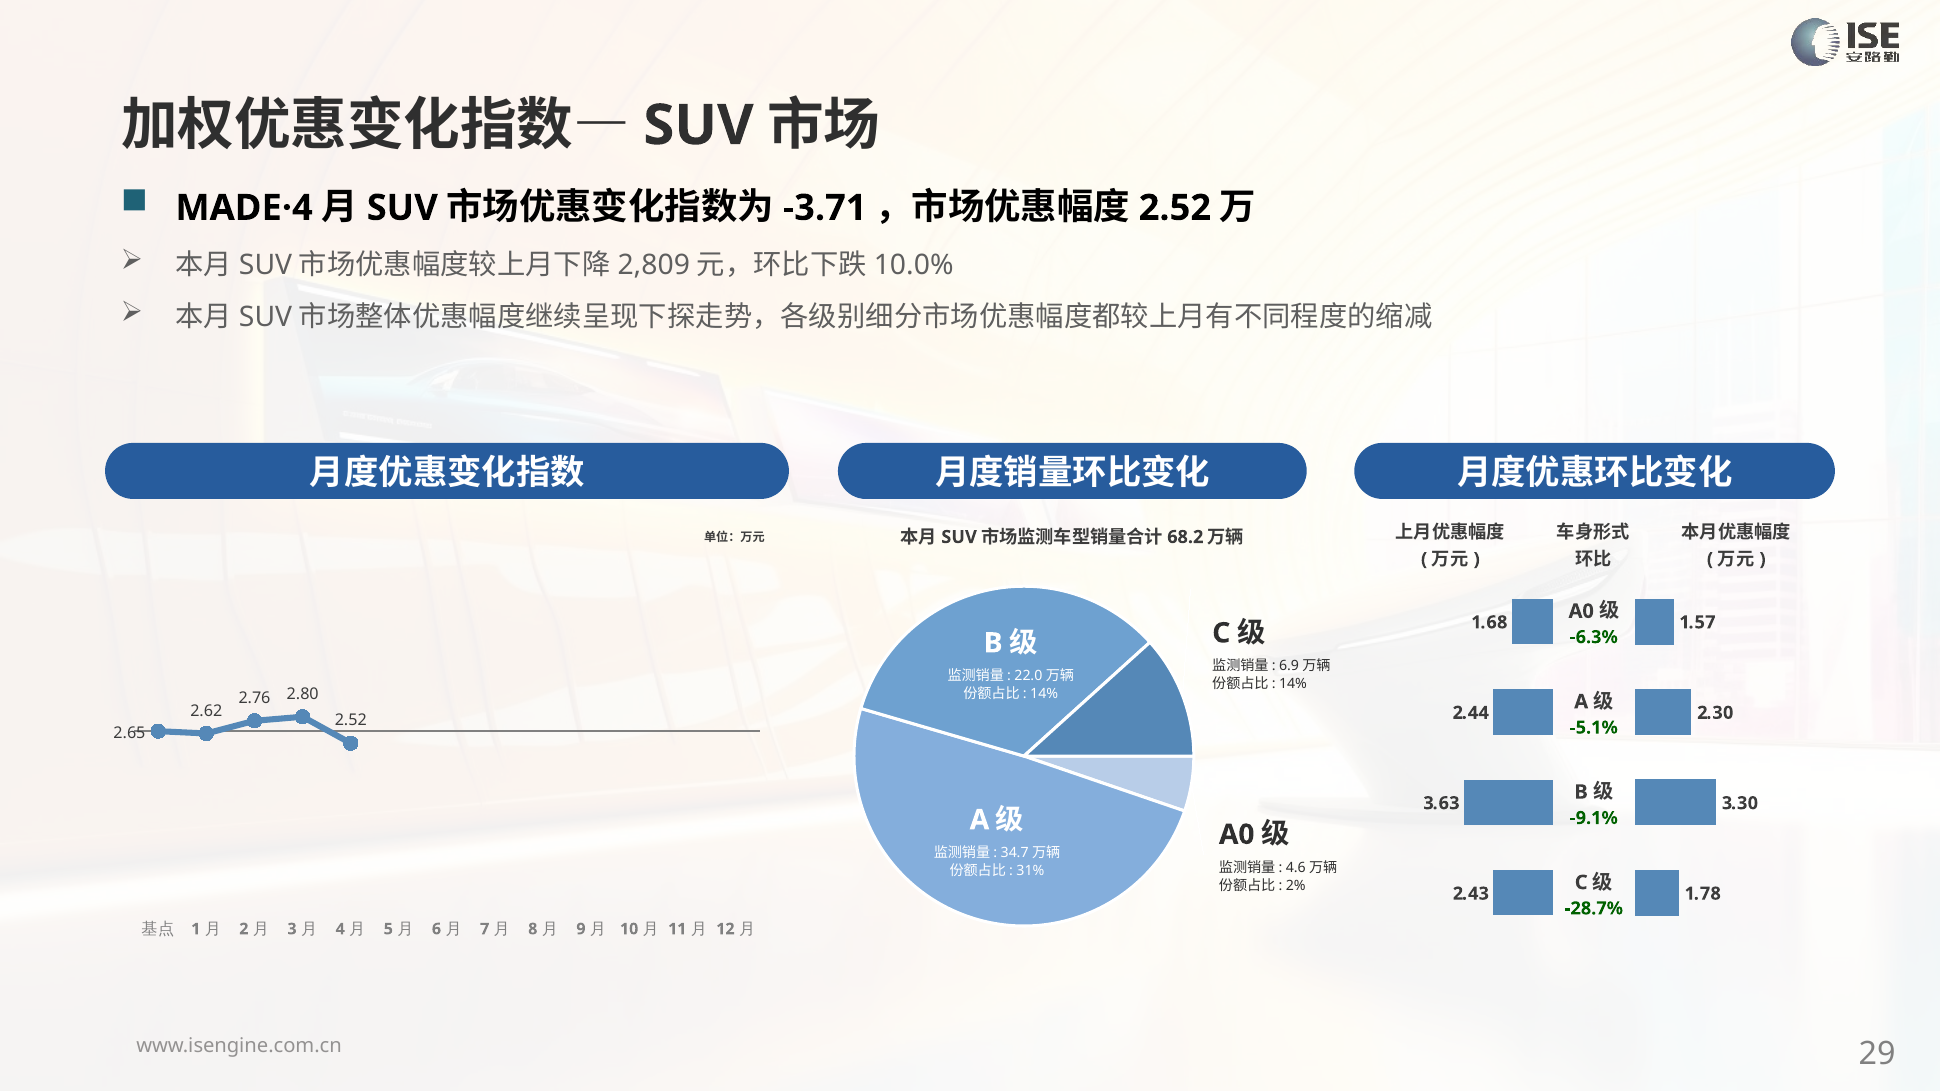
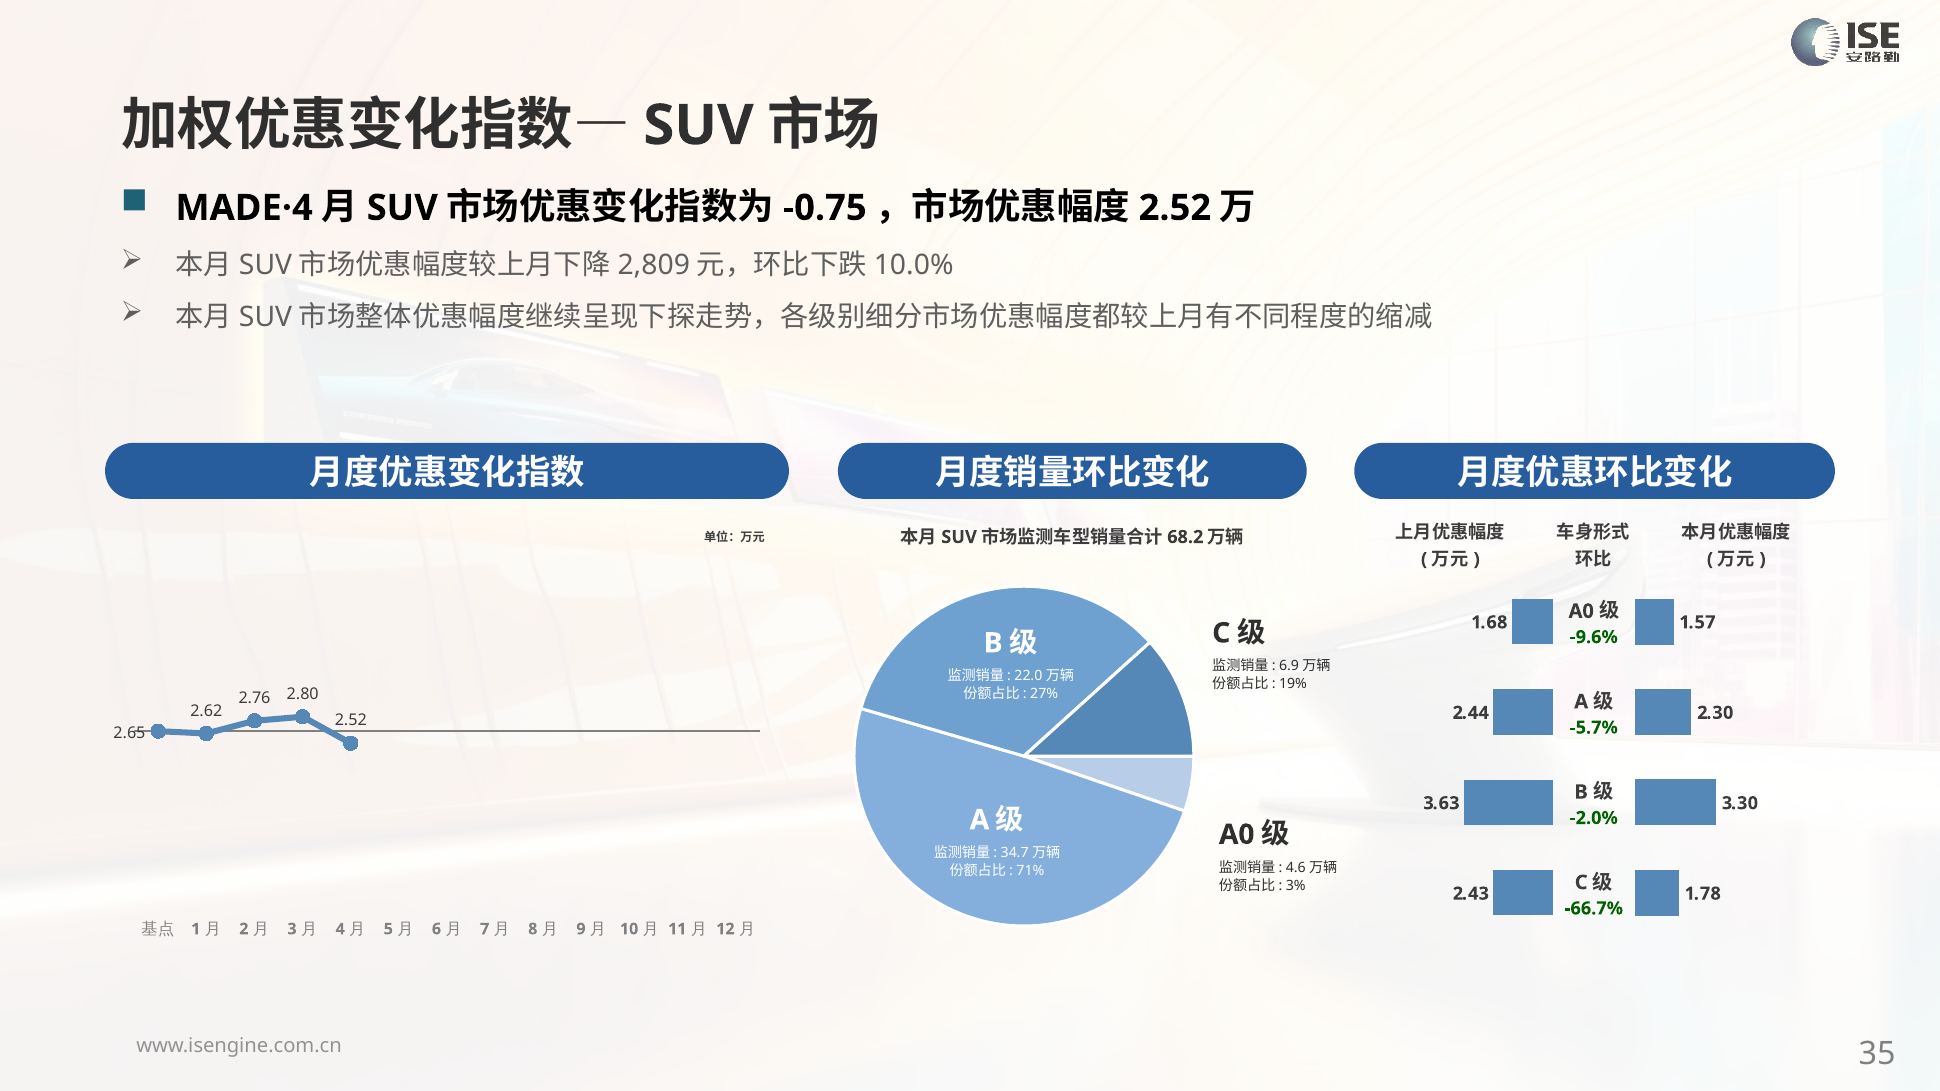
-3.71: -3.71 -> -0.75 (825, 208)
-6.3%: -6.3% -> -9.6% (1594, 637)
14%: 14% -> 19% (1293, 684)
14%: 14% -> 27% (1044, 694)
-5.1%: -5.1% -> -5.7% (1594, 728)
-9.1%: -9.1% -> -2.0% (1594, 818)
31%: 31% -> 71% (1030, 871)
2%: 2% -> 3% (1296, 886)
-28.7%: -28.7% -> -66.7% (1594, 909)
29: 29 -> 35 (1877, 1054)
